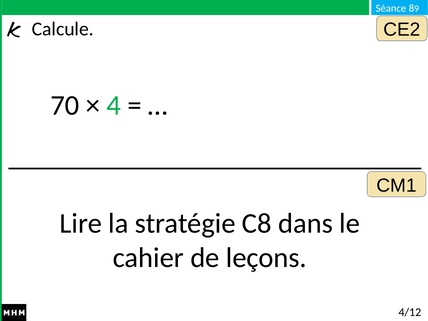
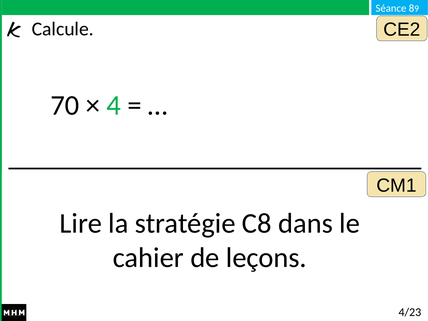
4/12: 4/12 -> 4/23 (410, 312)
